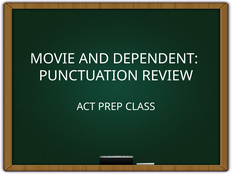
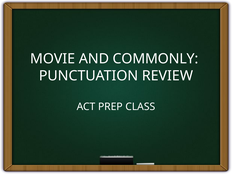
DEPENDENT: DEPENDENT -> COMMONLY (155, 59)
